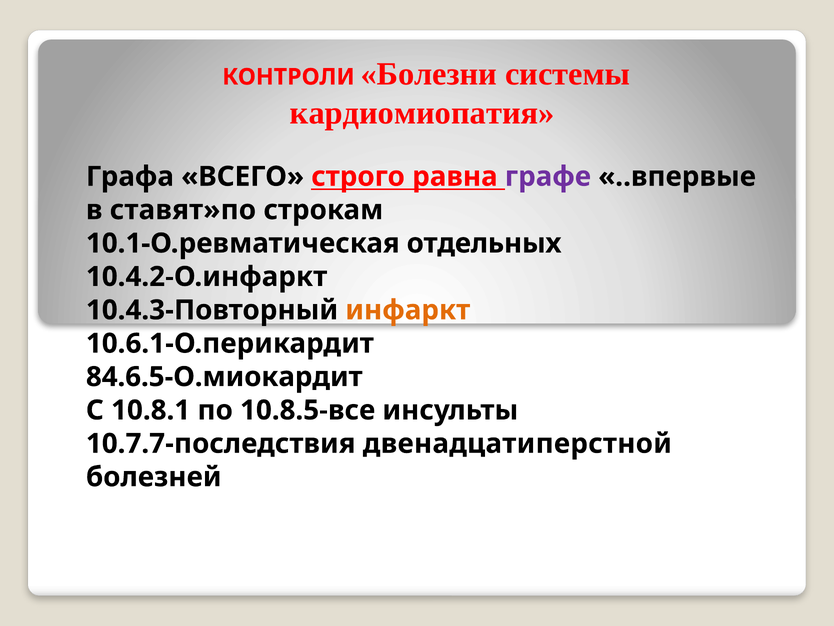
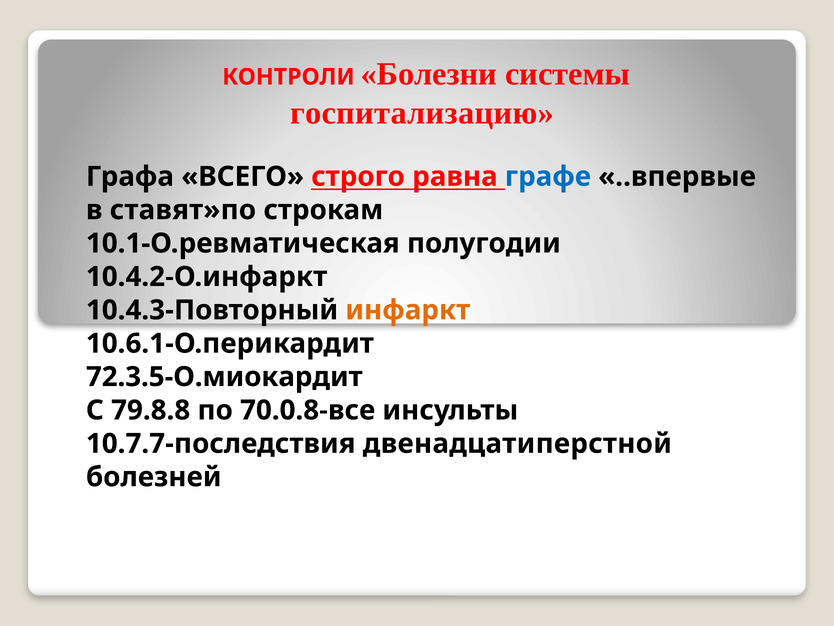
кардиомиопатия: кардиомиопатия -> госпитализацию (422, 113)
графе colour: purple -> blue (548, 176)
отдельных: отдельных -> полугодии (484, 243)
84.6.5-О.миокардит: 84.6.5-О.миокардит -> 72.3.5-О.миокардит (224, 377)
10.8.1: 10.8.1 -> 79.8.8 (151, 410)
10.8.5-все: 10.8.5-все -> 70.0.8-все (308, 410)
